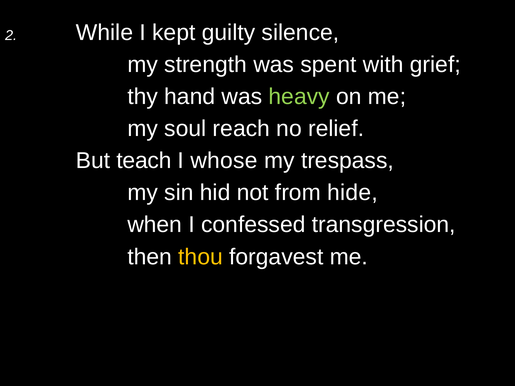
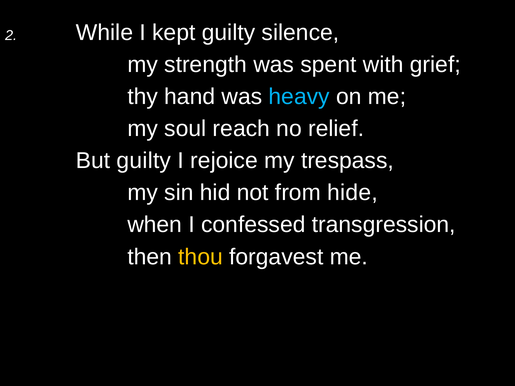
heavy colour: light green -> light blue (299, 97)
But teach: teach -> guilty (144, 161)
whose: whose -> rejoice (224, 161)
